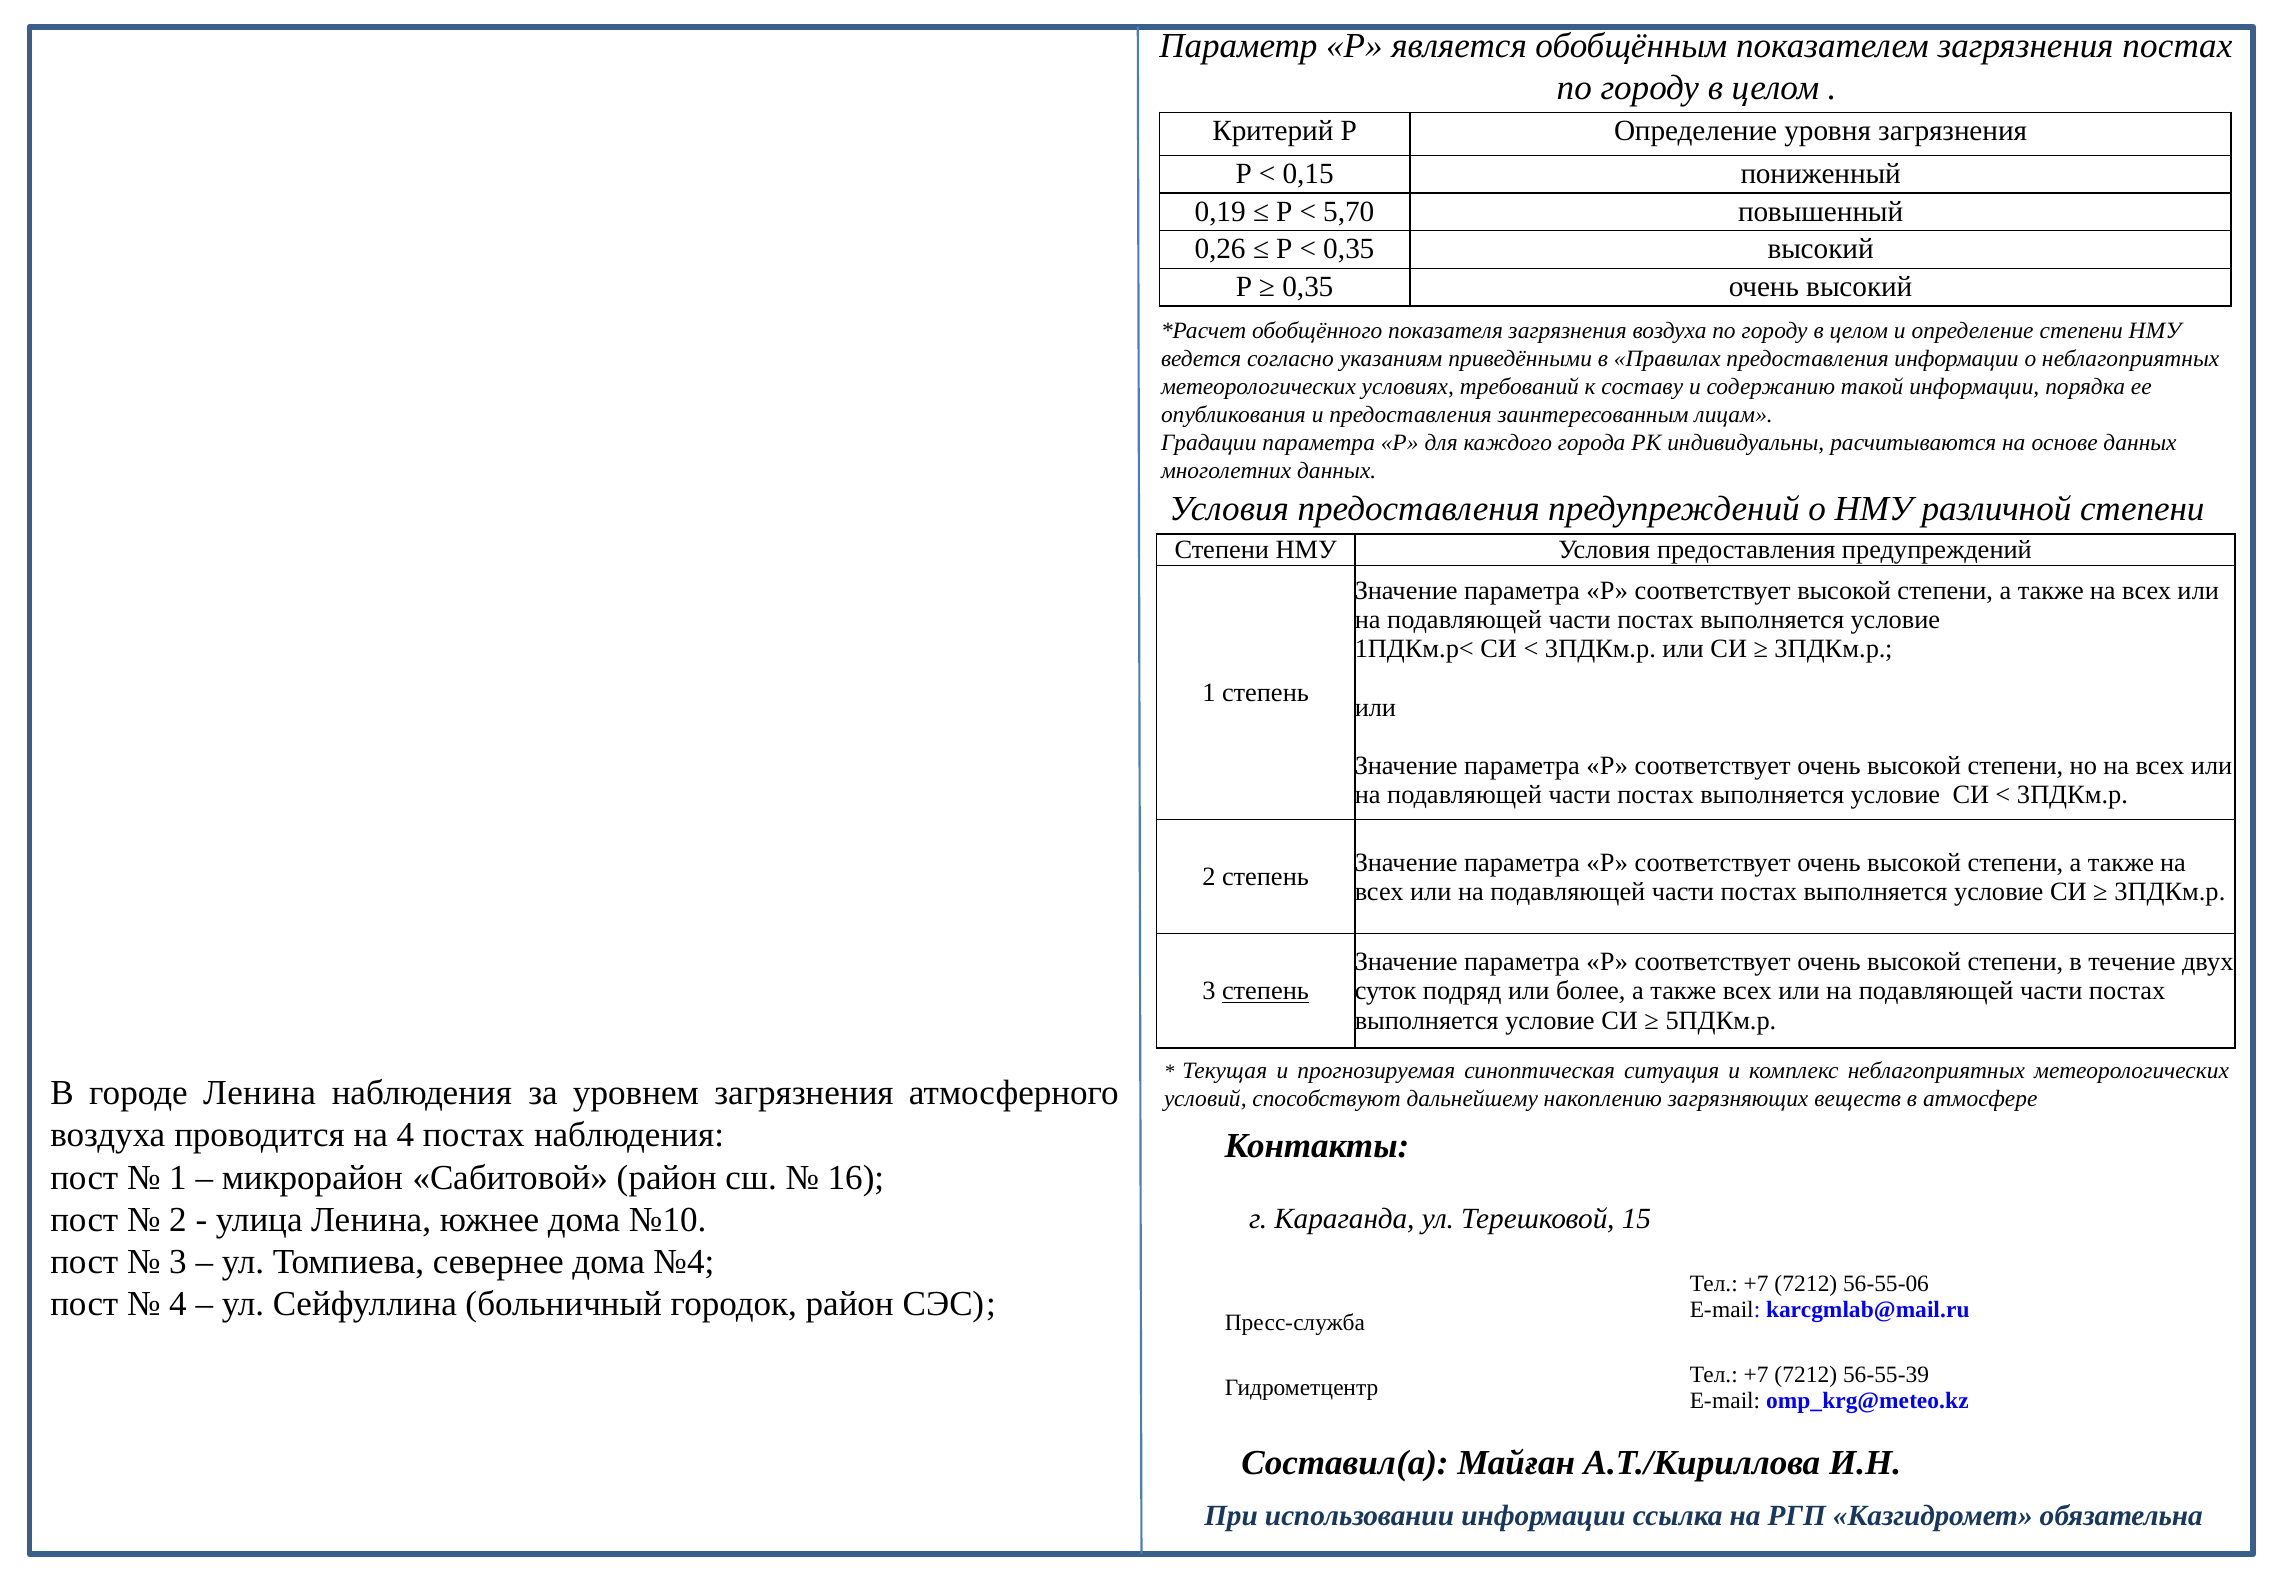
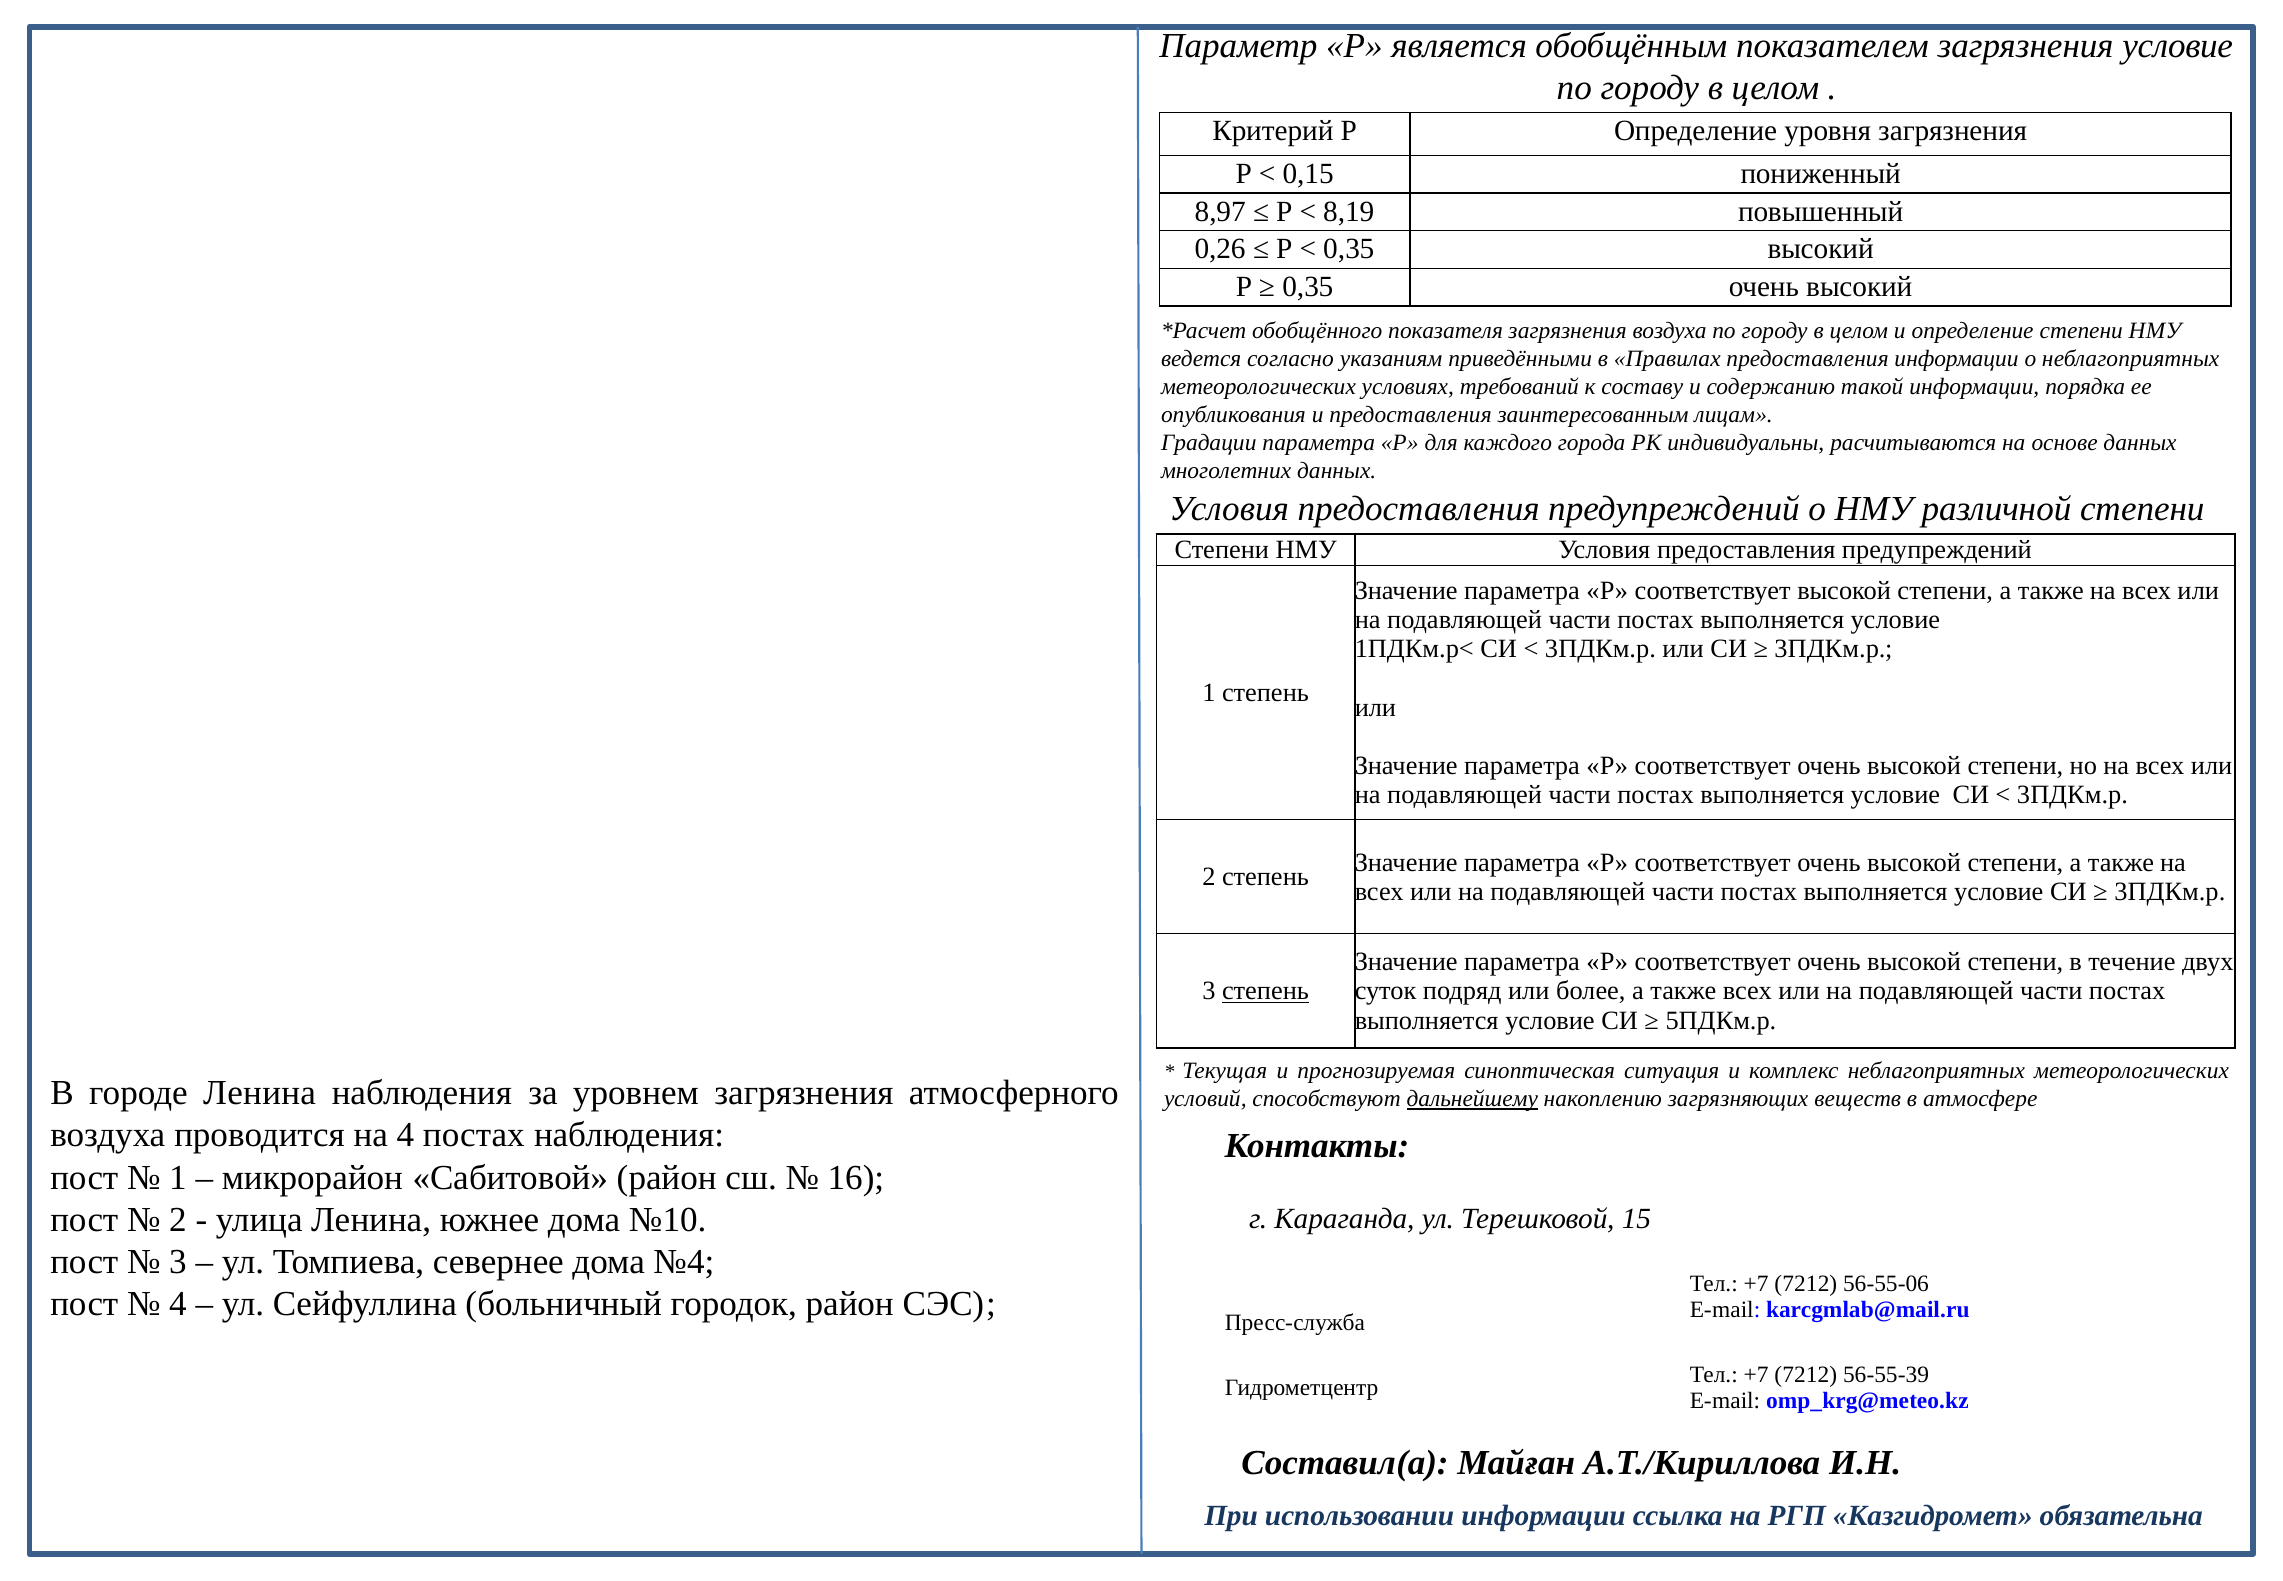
загрязнения постах: постах -> условие (2178, 46)
0,19: 0,19 -> 8,97 (1220, 212)
5,70: 5,70 -> 8,19 (1349, 212)
дальнейшему underline: none -> present (1472, 1099)
